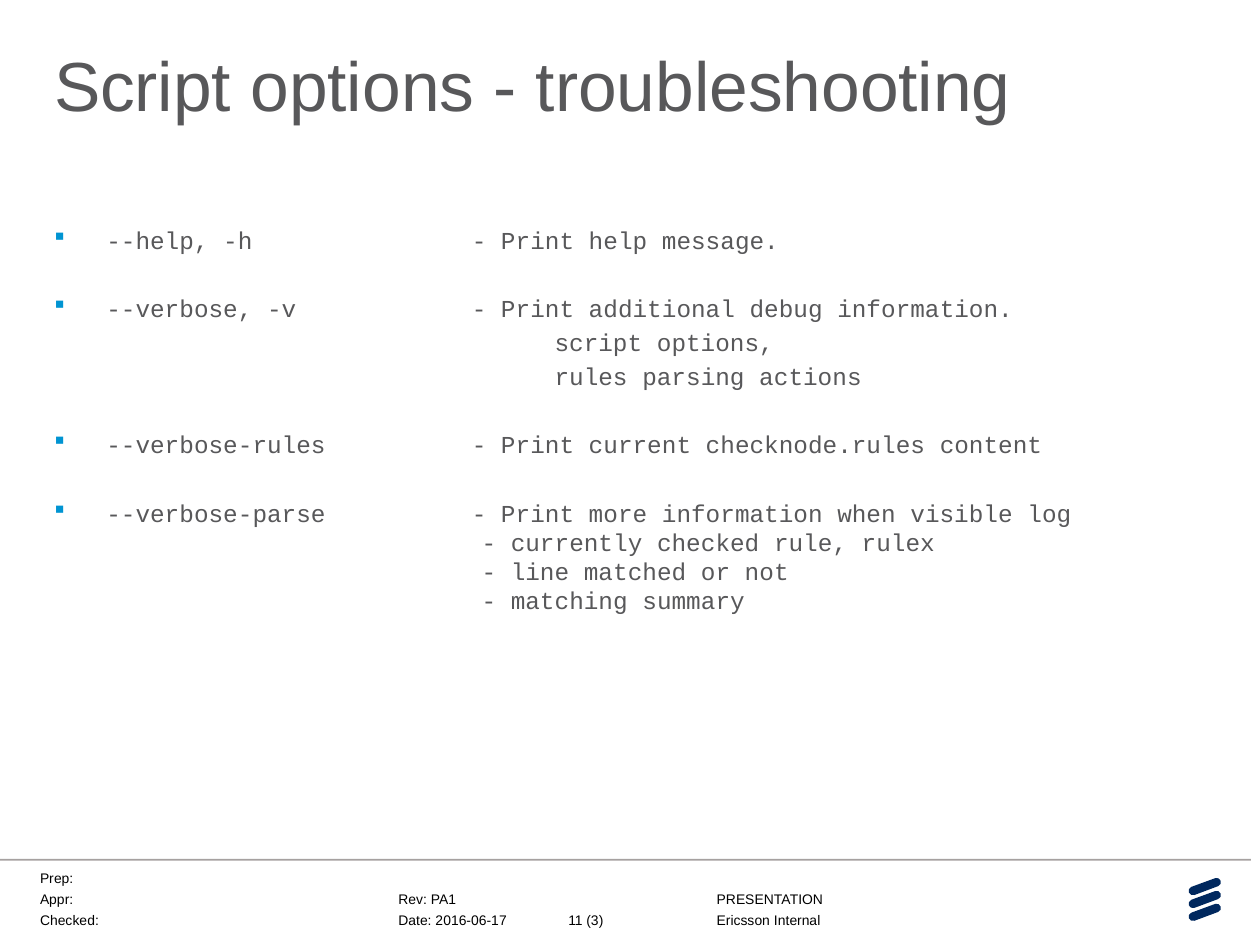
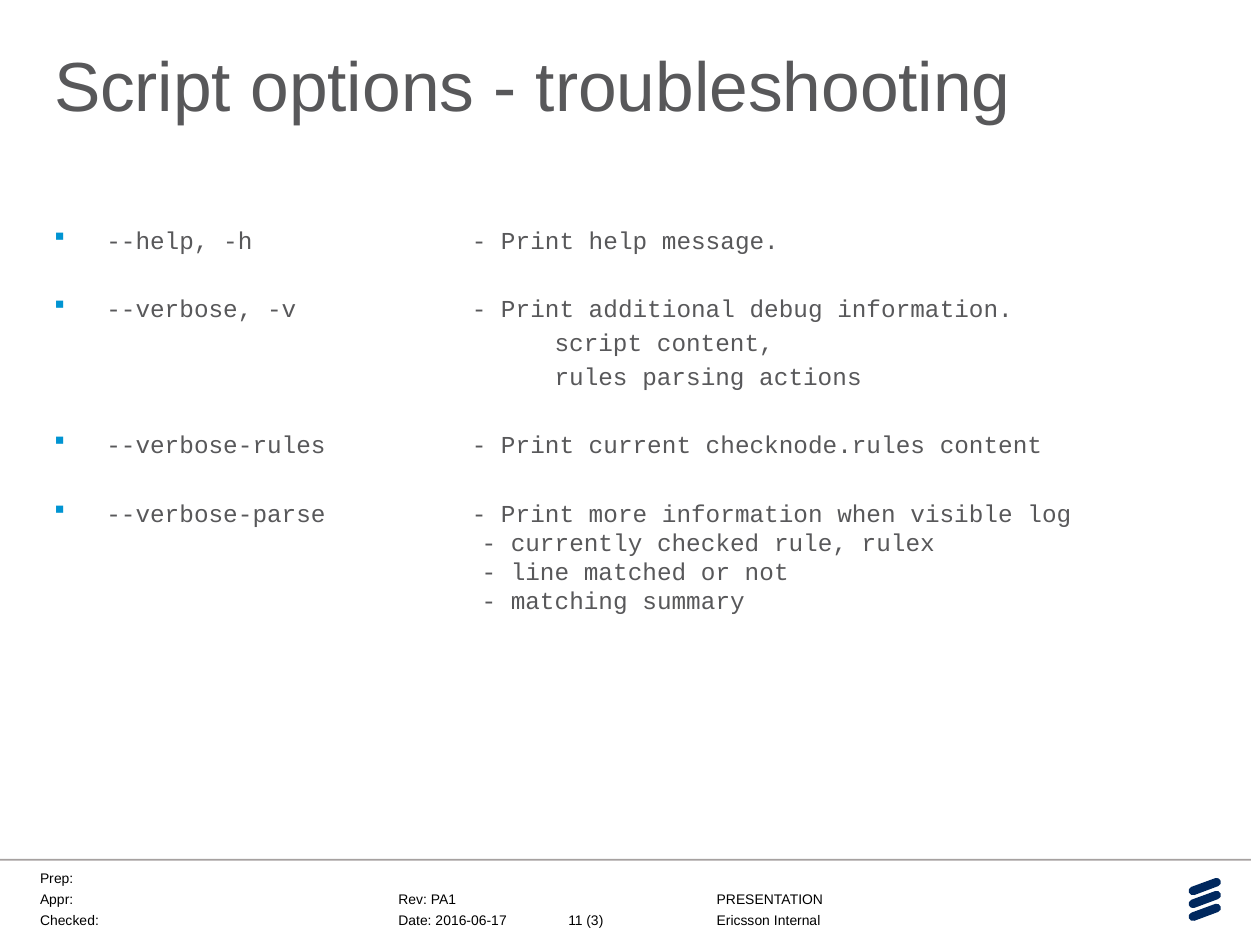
options: options -> content (715, 344)
